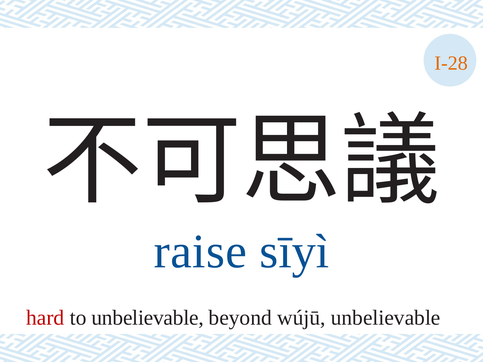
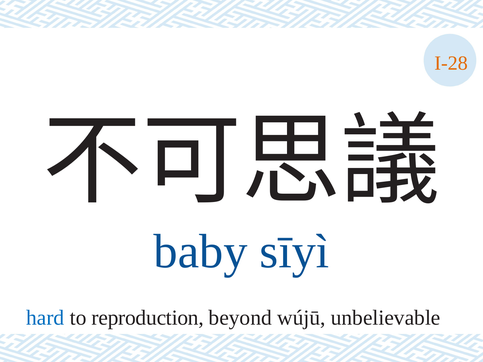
raise: raise -> baby (201, 252)
hard colour: red -> blue (45, 318)
to unbelievable: unbelievable -> reproduction (148, 318)
